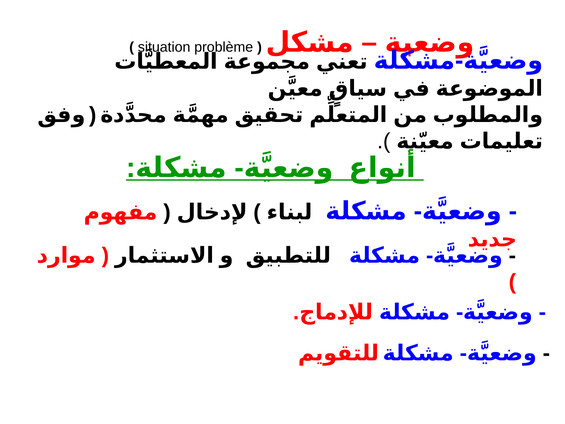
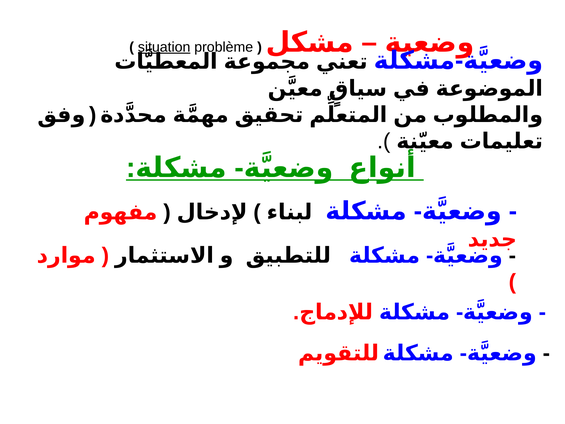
situation underline: none -> present (164, 47)
